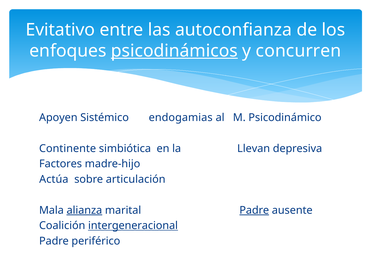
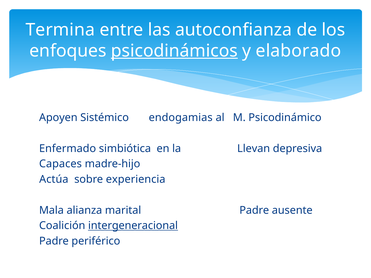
Evitativo: Evitativo -> Termina (60, 30)
concurren: concurren -> elaborado (298, 51)
Continente: Continente -> Enfermado (68, 149)
Factores: Factores -> Capaces (60, 164)
articulación: articulación -> experiencia (136, 179)
alianza underline: present -> none (84, 210)
Padre underline: present -> none (254, 210)
